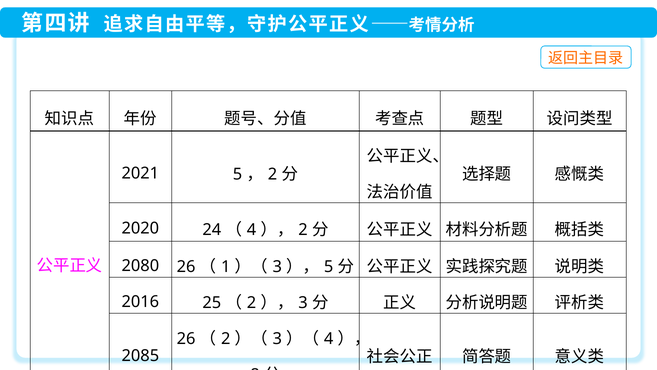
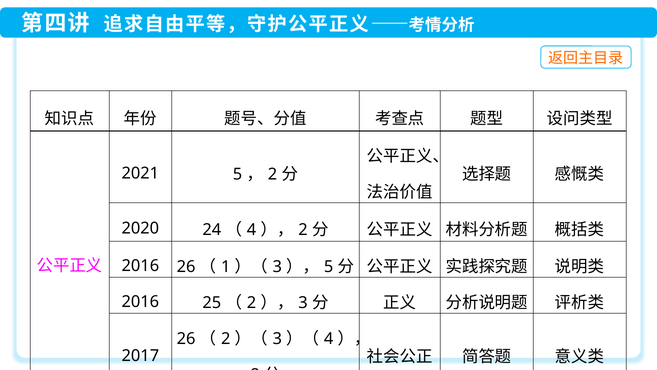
2080: 2080 -> 2016 (140, 266)
2085: 2085 -> 2017 (140, 355)
